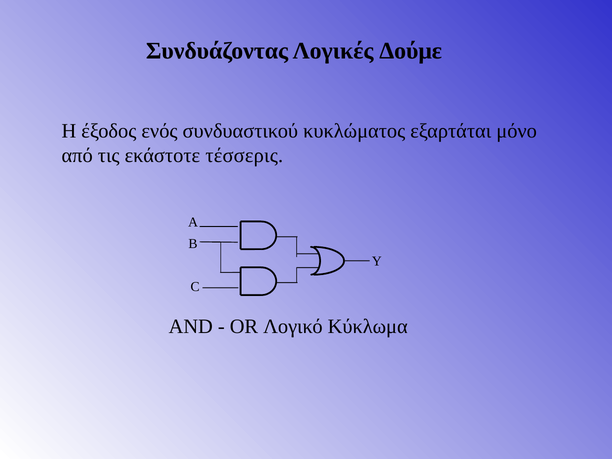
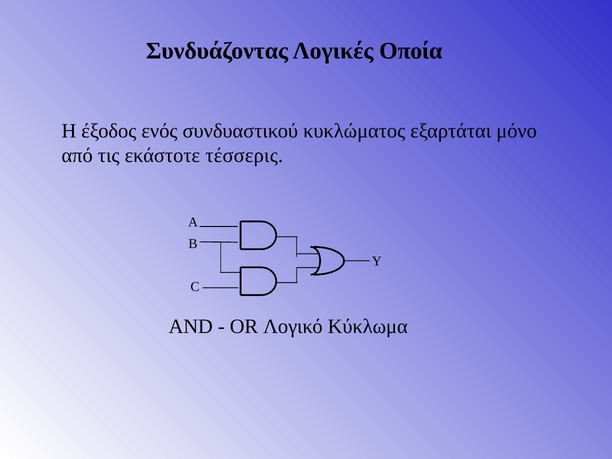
Δούμε: Δούμε -> Οποία (411, 51)
